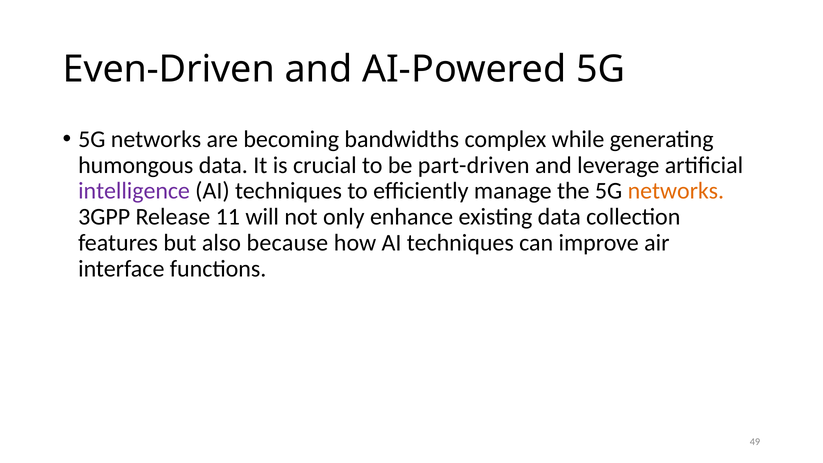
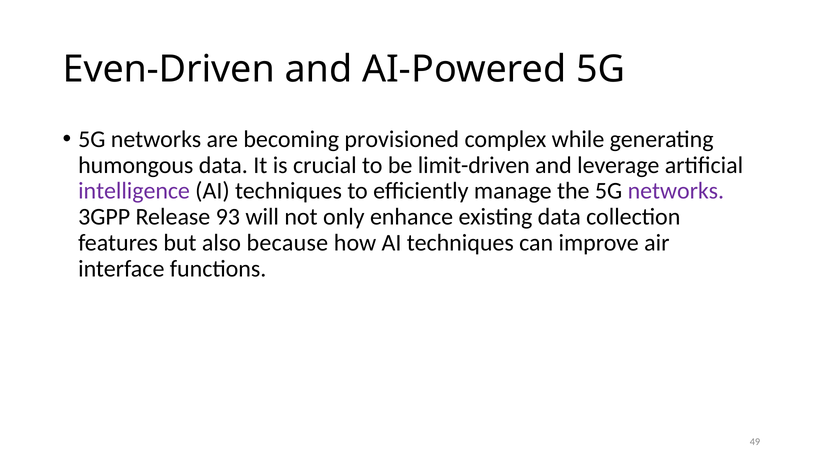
bandwidths: bandwidths -> provisioned (402, 139)
part-driven: part-driven -> limit-driven (474, 165)
networks colour: orange -> purple (676, 191)
11: 11 -> 93 (228, 217)
